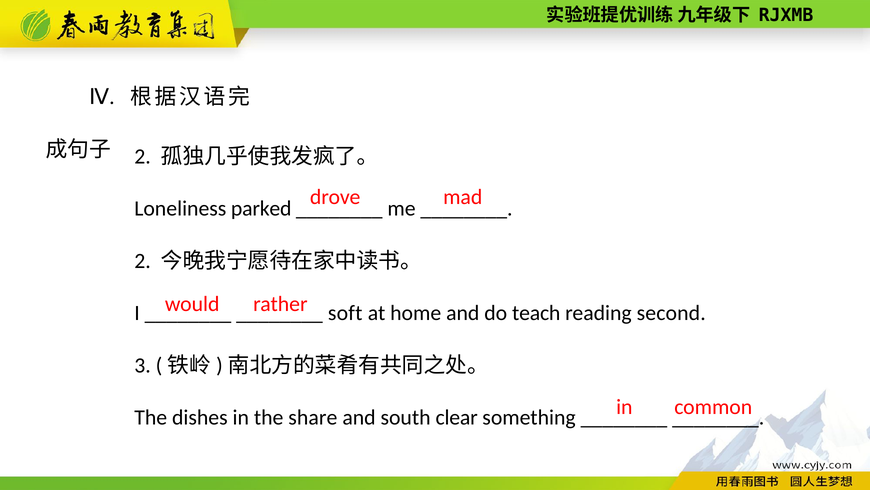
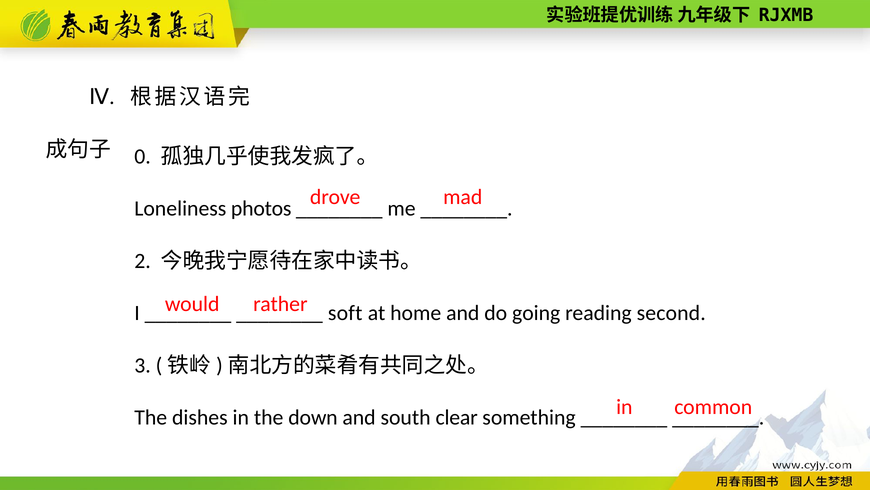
2: 2 -> 0 (143, 156)
parked: parked -> photos (261, 208)
teach: teach -> going (536, 313)
share: share -> down (313, 417)
